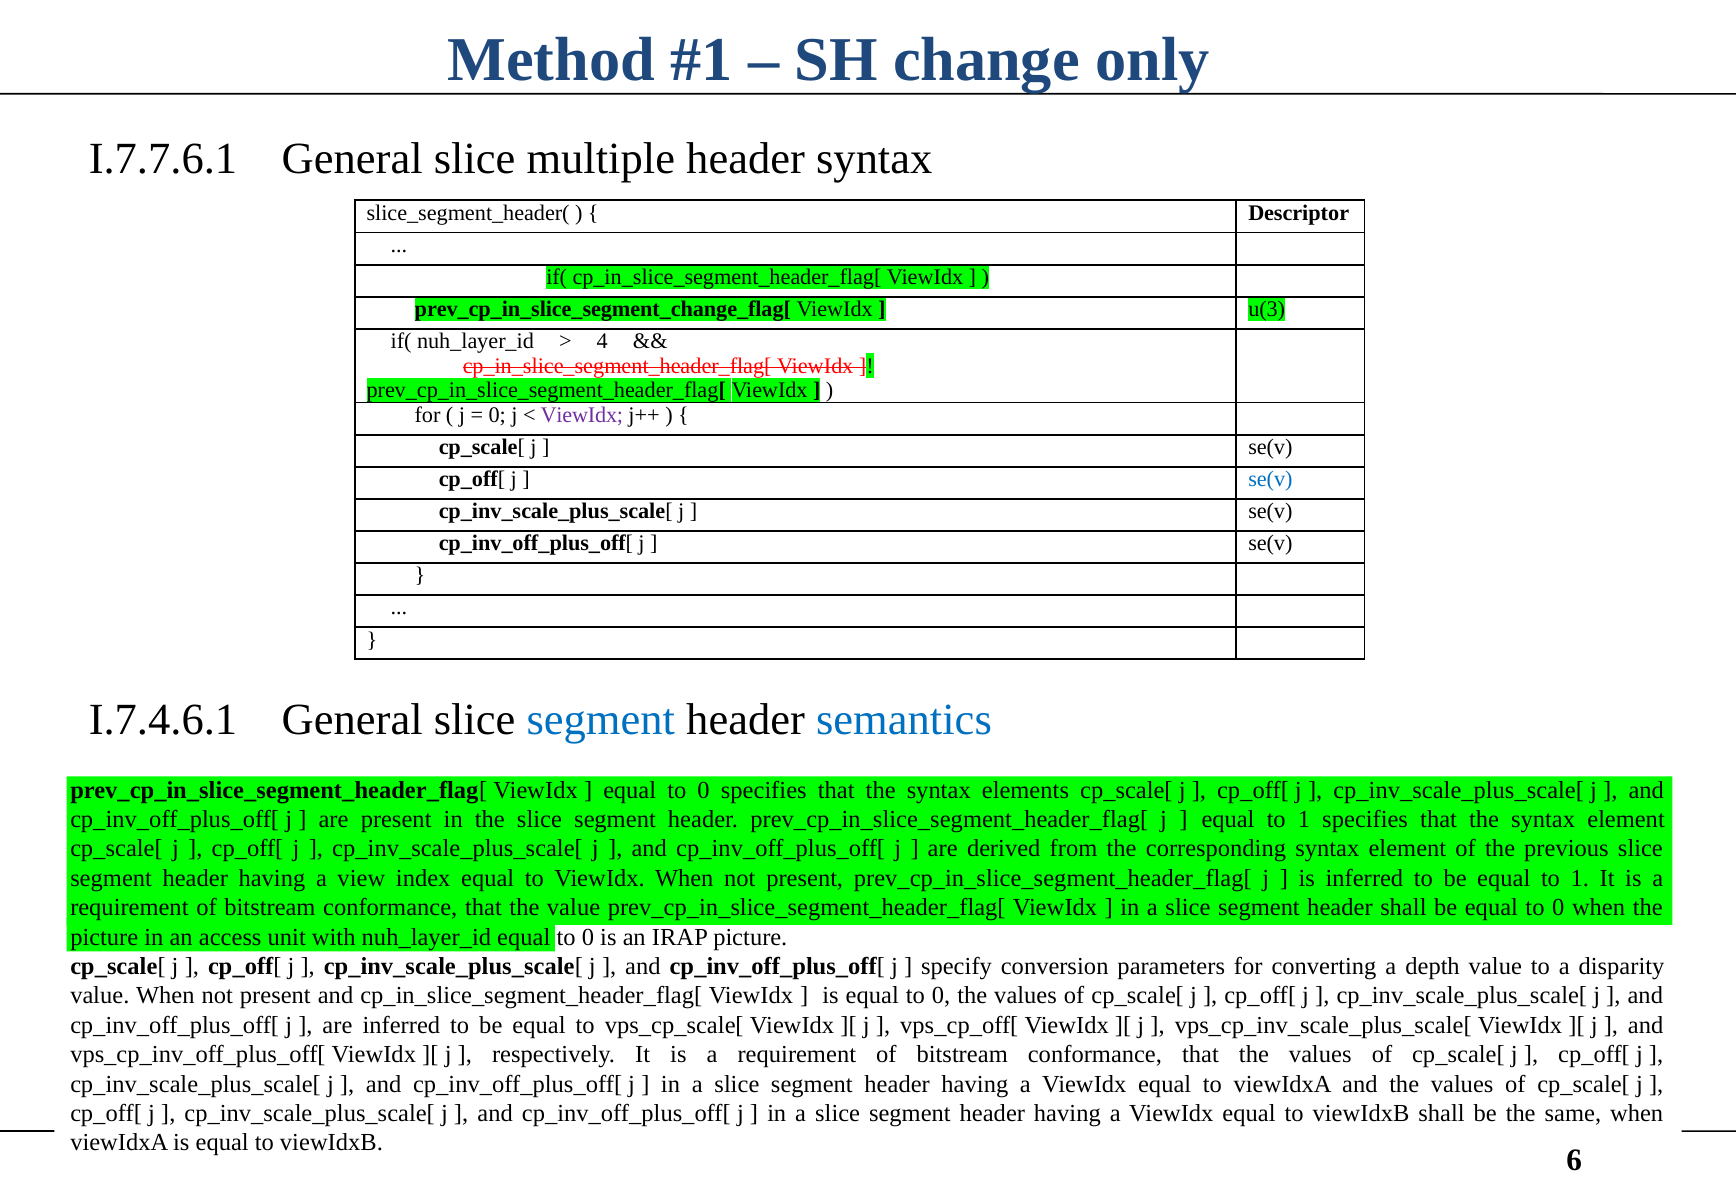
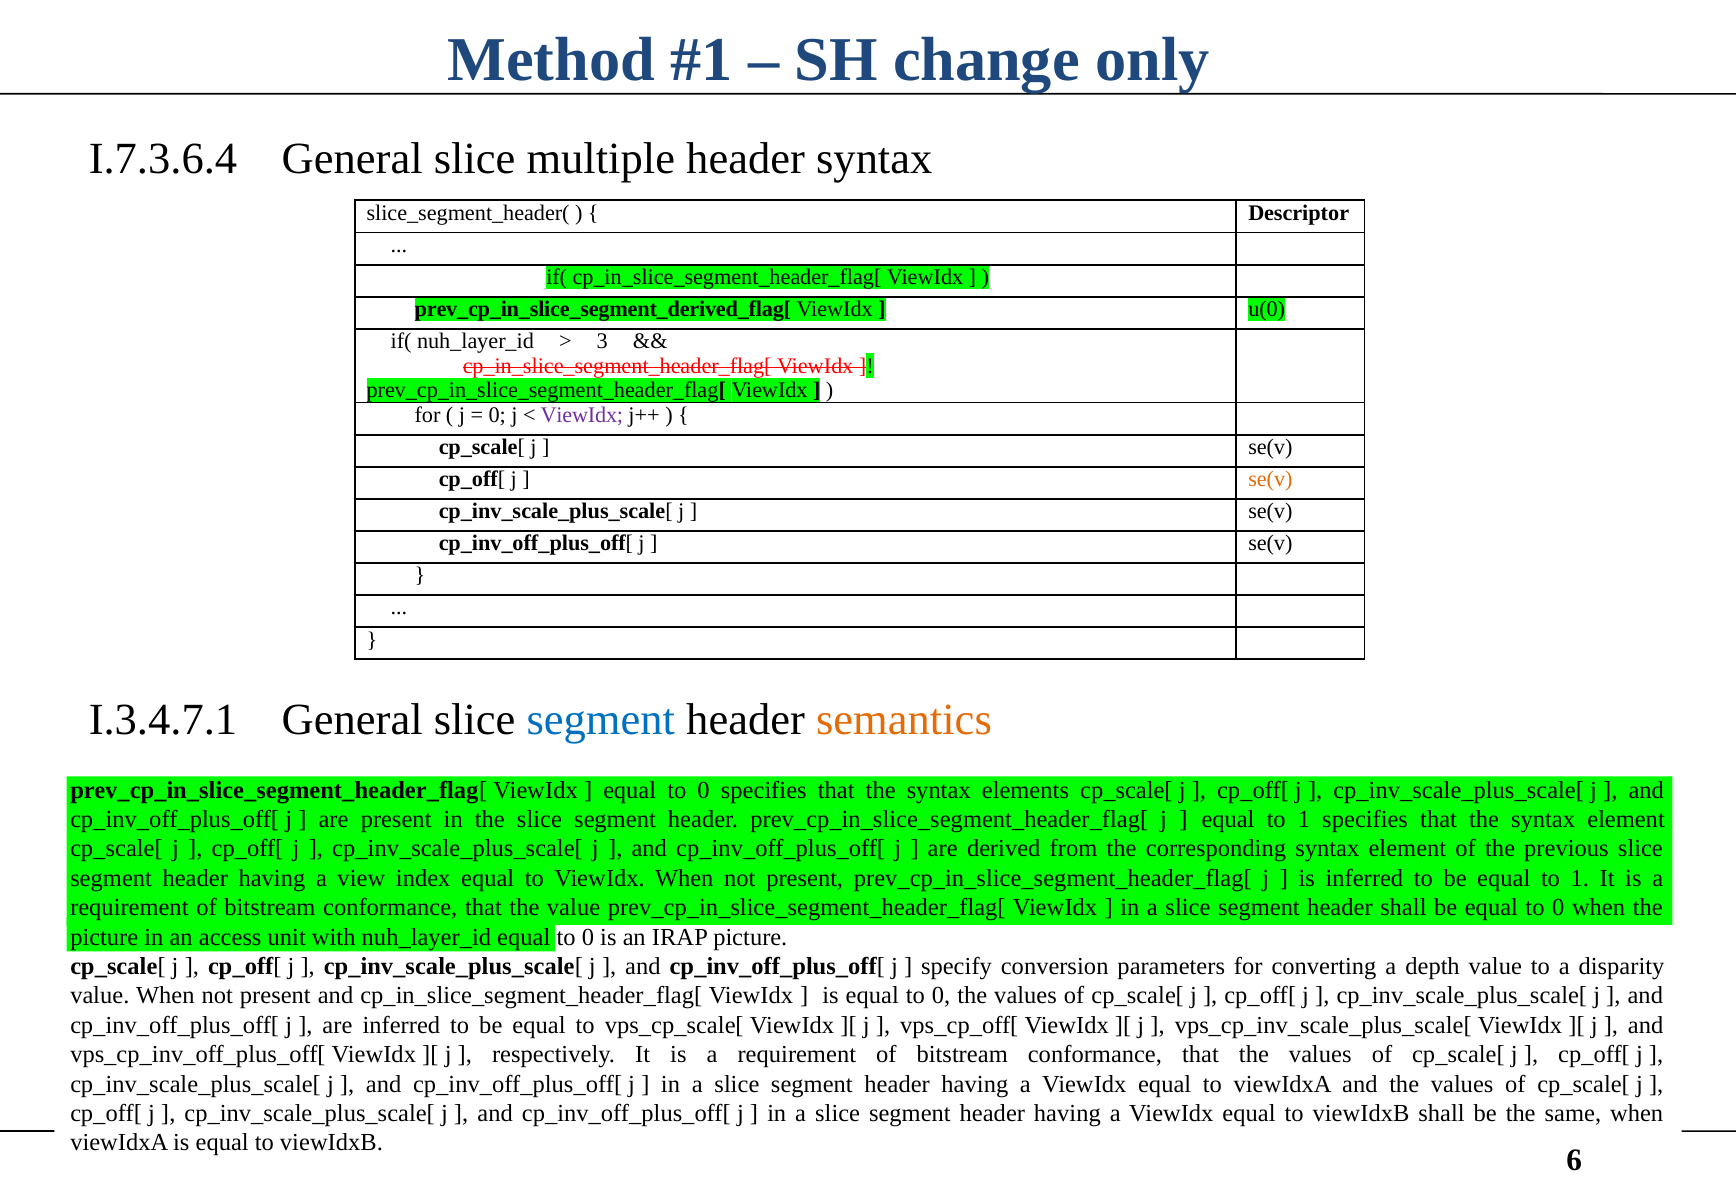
I.7.7.6.1: I.7.7.6.1 -> I.7.3.6.4 (163, 159)
prev_cp_in_slice_segment_change_flag[: prev_cp_in_slice_segment_change_flag[ -> prev_cp_in_slice_segment_derived_flag[ (603, 309)
u(3: u(3 -> u(0 (1267, 309)
4: 4 -> 3 (602, 341)
se(v colour: blue -> orange (1270, 479)
I.7.4.6.1: I.7.4.6.1 -> I.3.4.7.1 (163, 720)
semantics colour: blue -> orange (904, 720)
